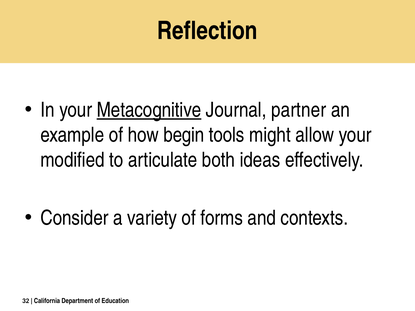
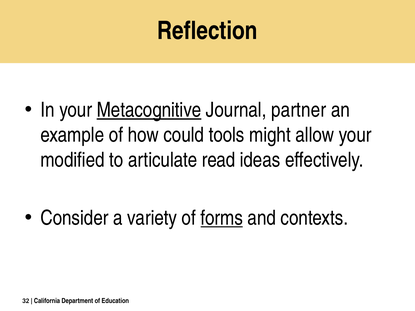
begin: begin -> could (184, 135)
both: both -> read (219, 160)
forms underline: none -> present (222, 218)
